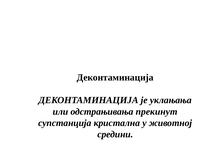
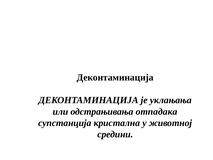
прекинут: прекинут -> отпадака (157, 111)
